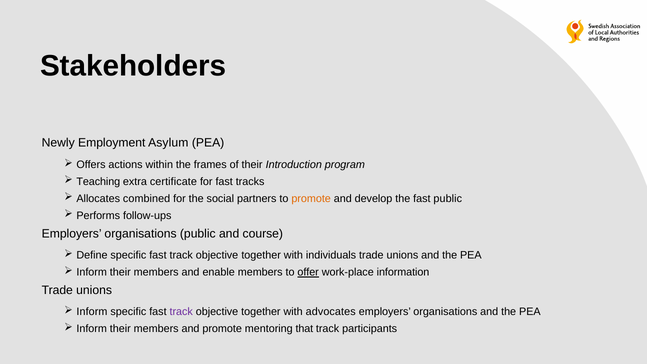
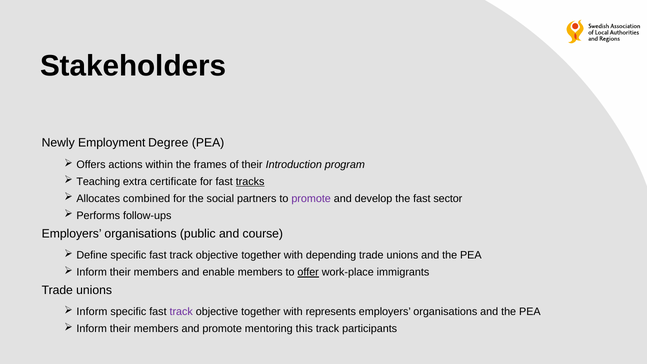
Asylum: Asylum -> Degree (168, 143)
tracks underline: none -> present (250, 182)
promote colour: orange -> purple (311, 199)
fast public: public -> sector (448, 199)
individuals: individuals -> depending (331, 255)
information: information -> immigrants (403, 272)
advocates: advocates -> represents (331, 312)
that: that -> this (304, 329)
